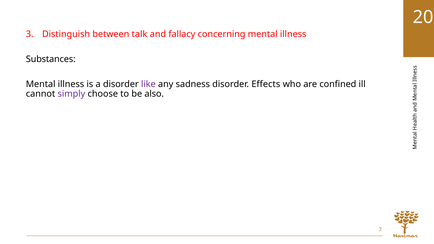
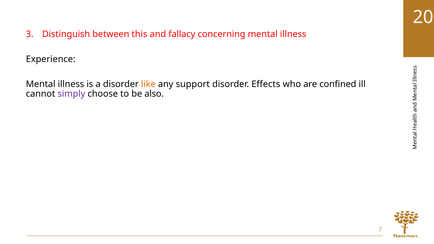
talk: talk -> this (140, 34)
Substances: Substances -> Experience (51, 59)
like colour: purple -> orange (148, 84)
sadness: sadness -> support (193, 84)
